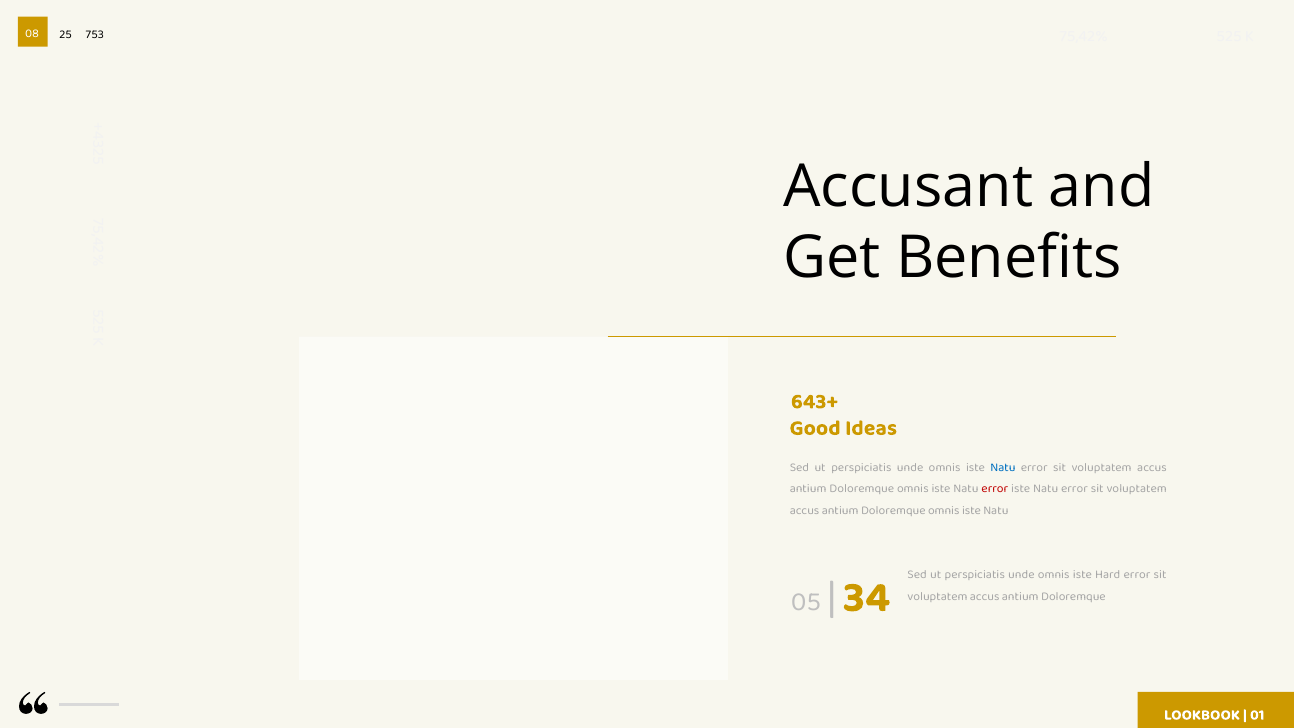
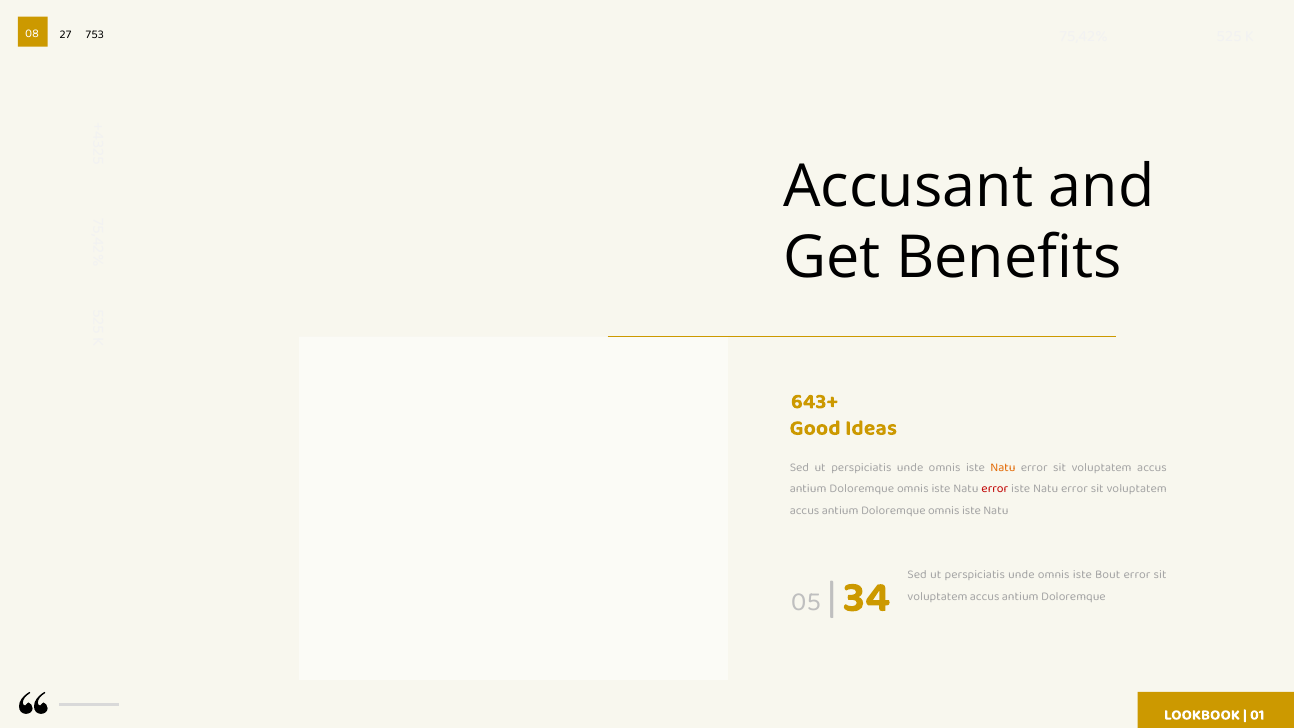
25: 25 -> 27 (66, 34)
Natu colour: blue -> orange (1003, 467)
Hard: Hard -> Bout (1108, 574)
